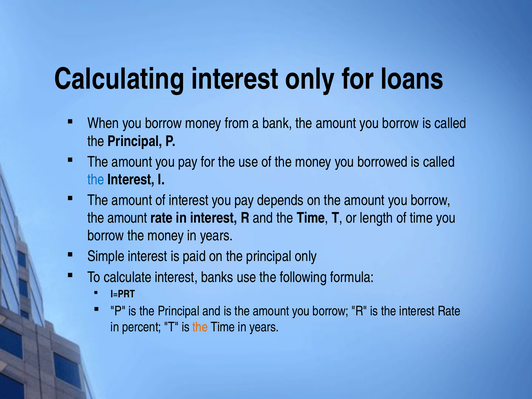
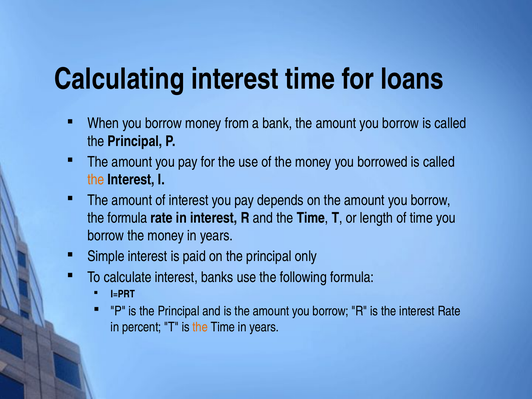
interest only: only -> time (310, 79)
the colour: blue -> orange (96, 180)
amount: amount -> formula (127, 218)
